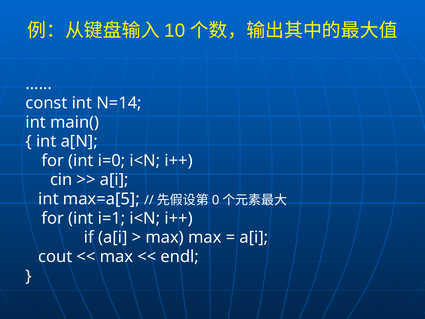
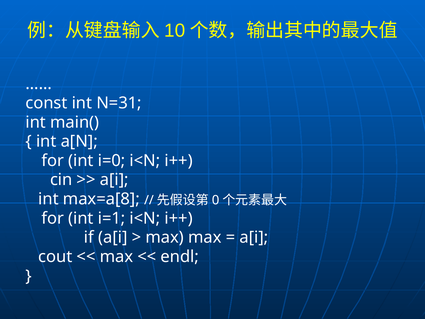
N=14: N=14 -> N=31 (119, 103)
max=a[5: max=a[5 -> max=a[8 (101, 199)
